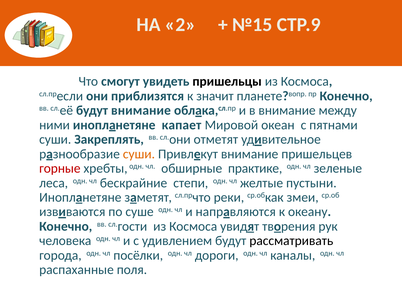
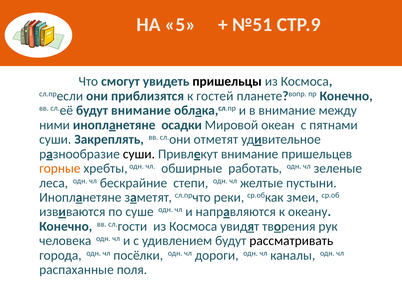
2: 2 -> 5 (180, 25)
№15: №15 -> №51 (252, 25)
значит: значит -> гостей (215, 96)
капает: капает -> осадки (182, 125)
суши colour: orange -> black (139, 154)
горные colour: red -> orange (60, 168)
практике: практике -> работать (255, 168)
